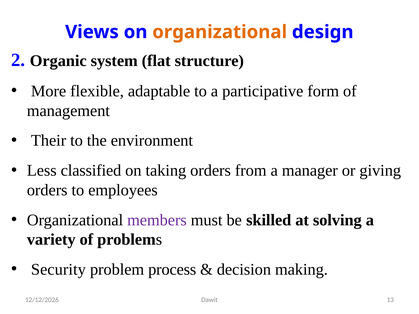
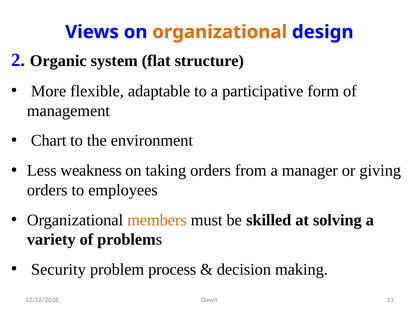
Their: Their -> Chart (49, 141)
classified: classified -> weakness (91, 171)
members colour: purple -> orange (157, 220)
